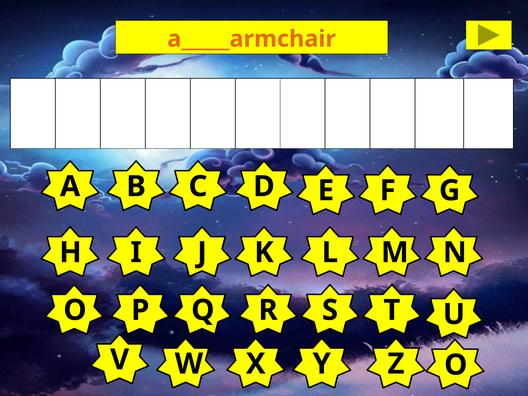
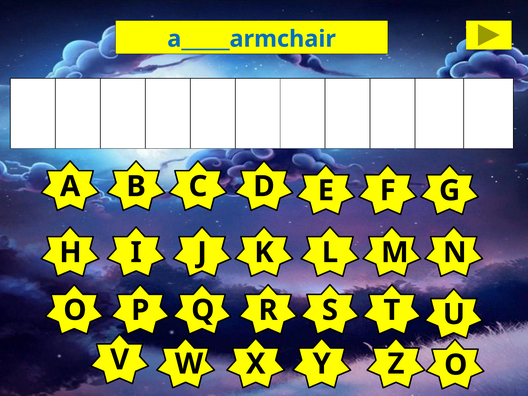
a_____armchair colour: orange -> blue (252, 39)
